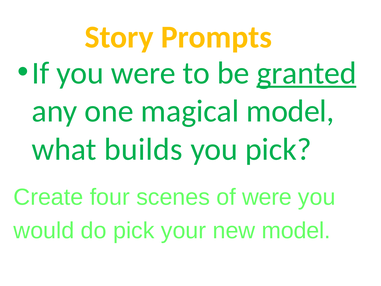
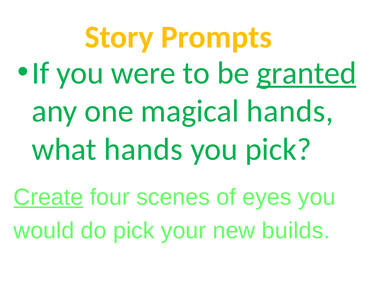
magical model: model -> hands (290, 111)
what builds: builds -> hands (143, 149)
Create underline: none -> present (48, 197)
of were: were -> eyes (267, 197)
new model: model -> builds (296, 231)
